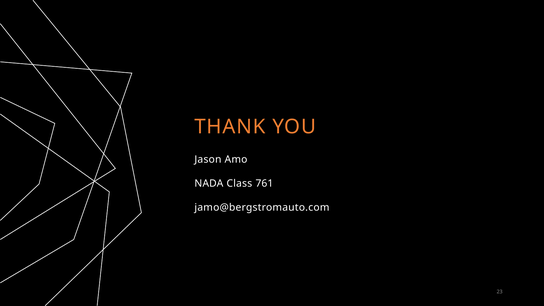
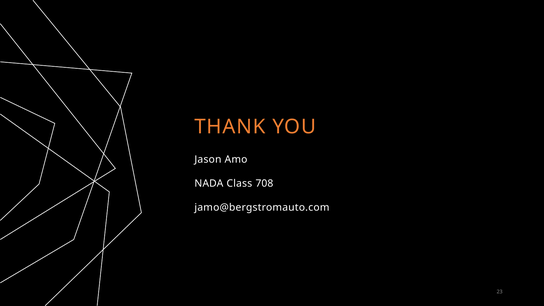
761: 761 -> 708 (264, 184)
